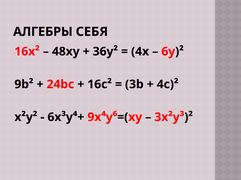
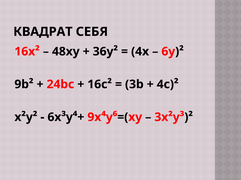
АЛГЕБРЫ: АЛГЕБРЫ -> КВАДРАТ (43, 32)
